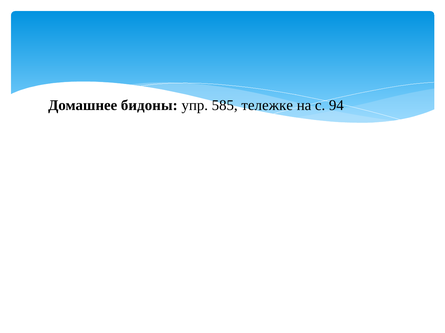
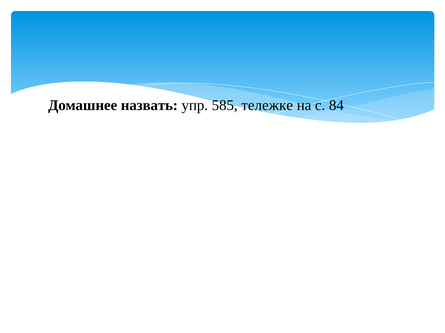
бидоны: бидоны -> назвать (149, 105)
94: 94 -> 84 (336, 105)
